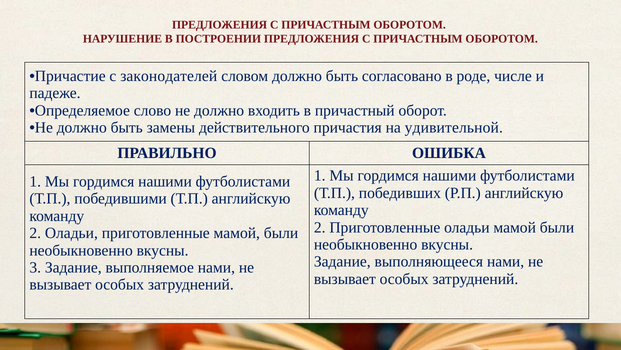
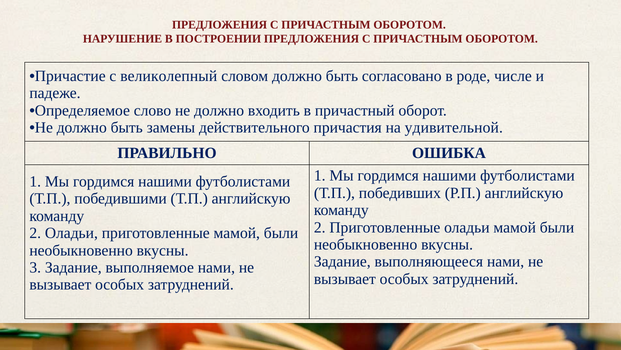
законодателей: законодателей -> великолепный (169, 76)
